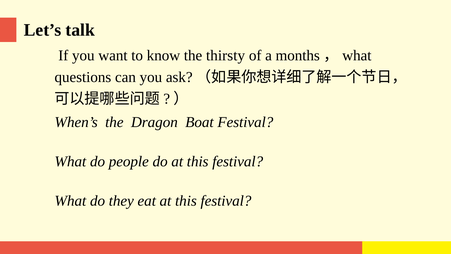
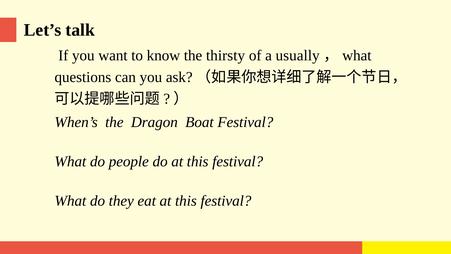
months: months -> usually (298, 56)
